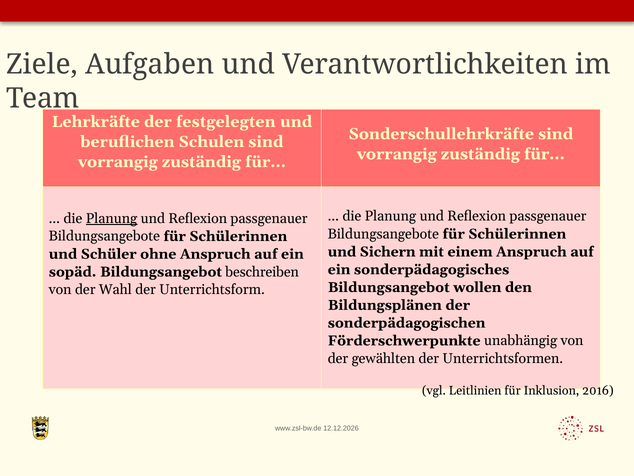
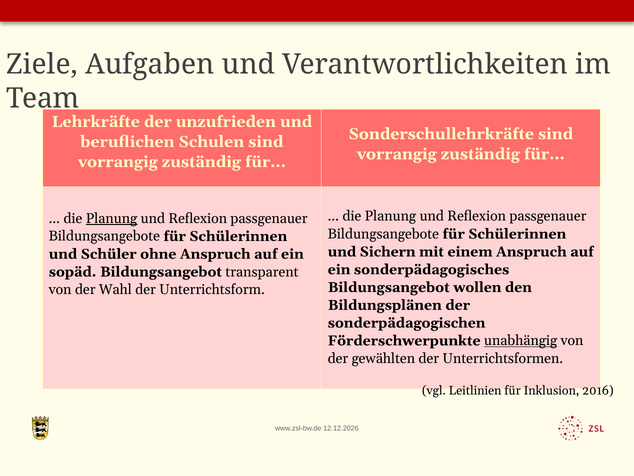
festgelegten: festgelegten -> unzufrieden (226, 122)
beschreiben: beschreiben -> transparent (262, 272)
unabhängig underline: none -> present (521, 340)
